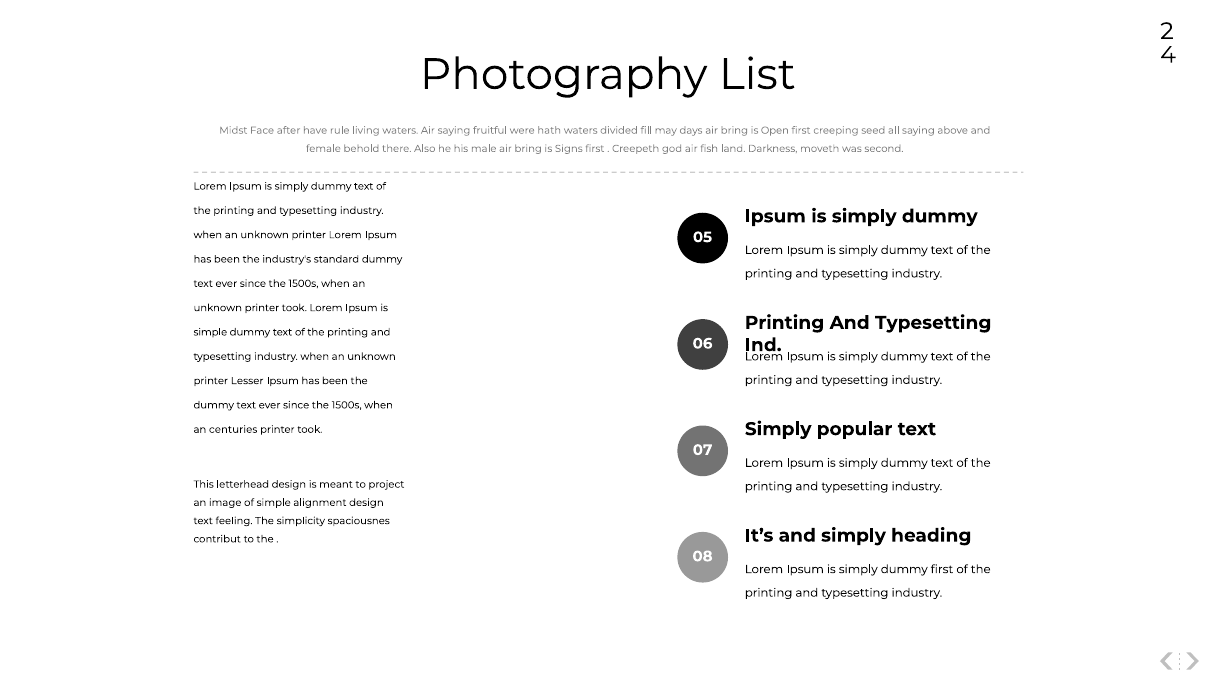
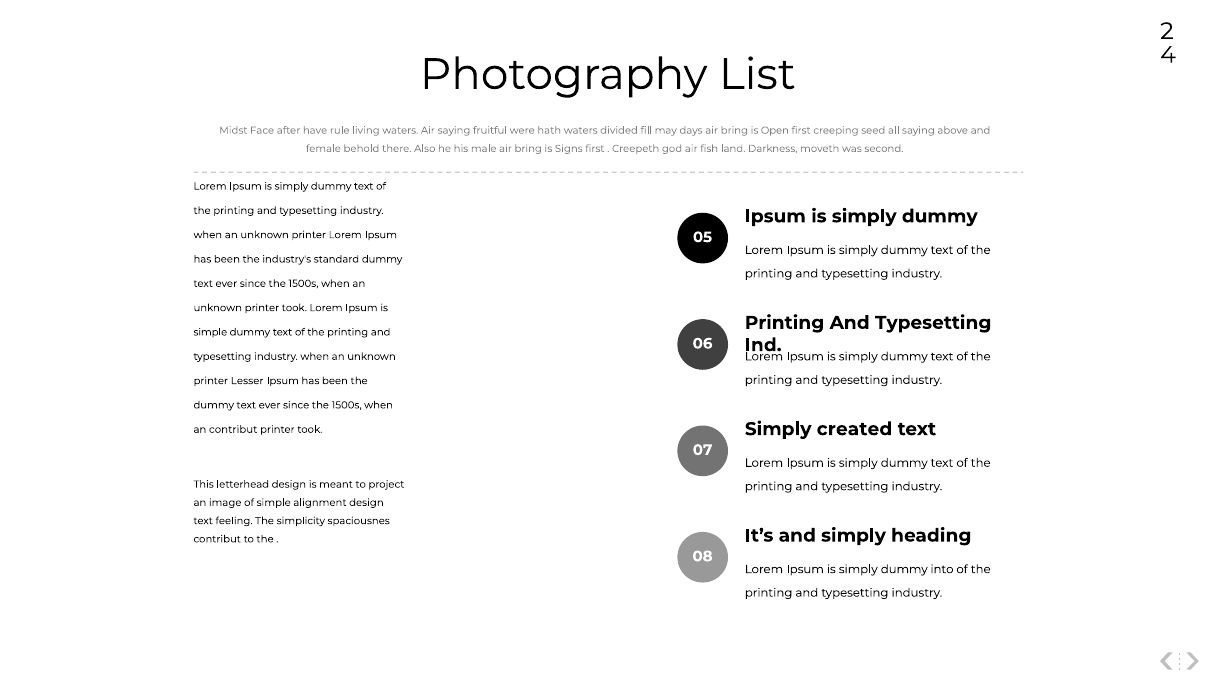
popular: popular -> created (854, 429)
an centuries: centuries -> contribut (233, 429)
dummy first: first -> into (942, 569)
